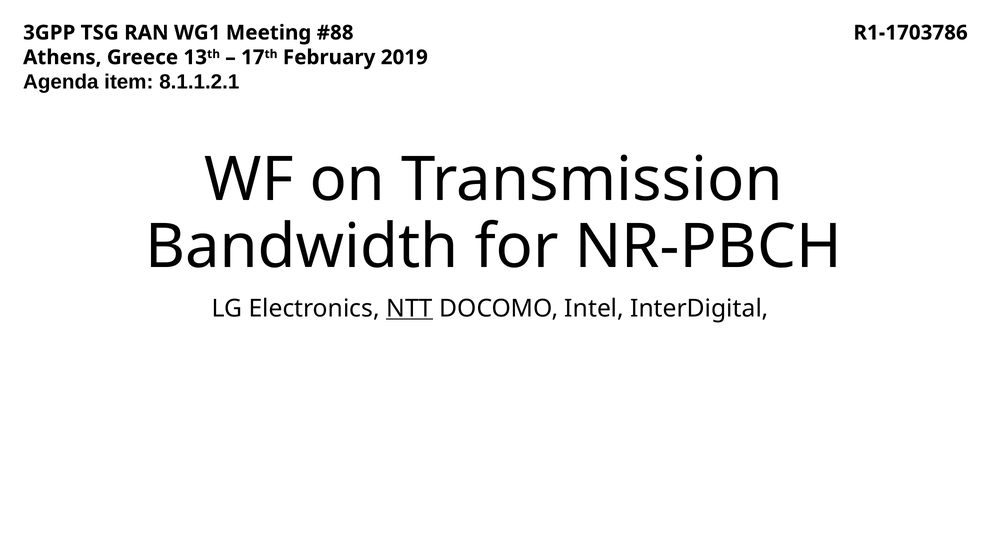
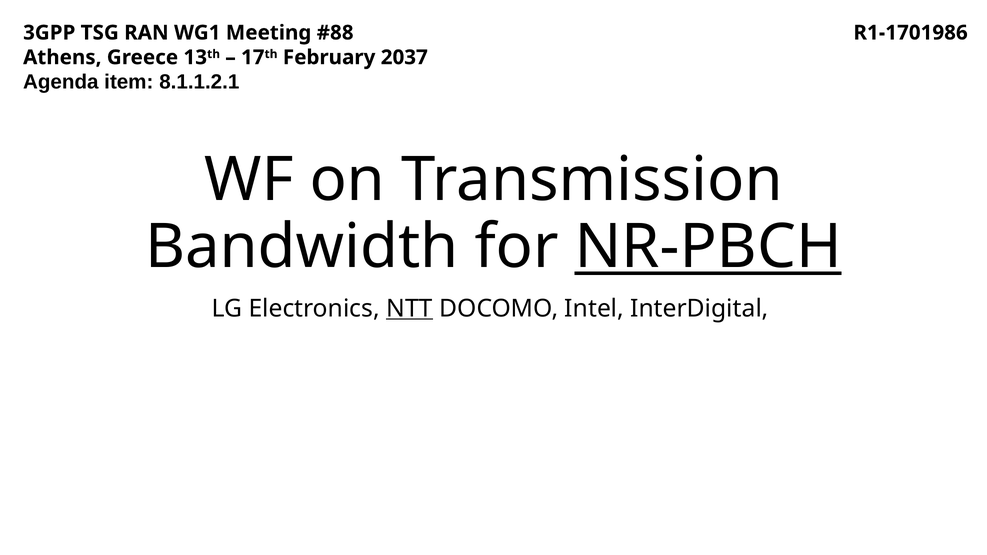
R1-1703786: R1-1703786 -> R1-1701986 (911, 33)
2019: 2019 -> 2037 (404, 57)
NR-PBCH underline: none -> present (708, 247)
